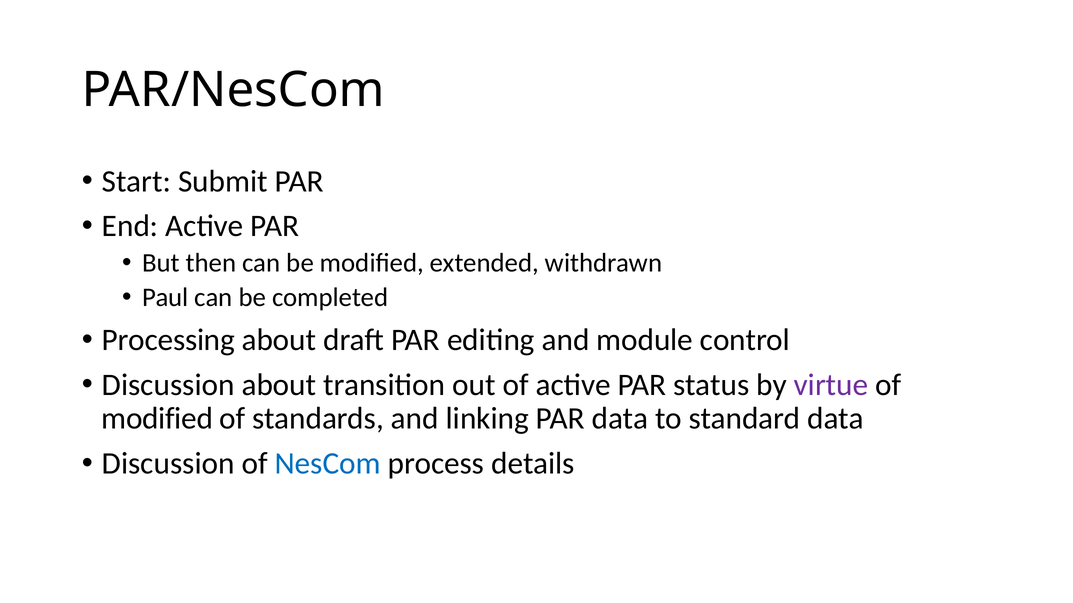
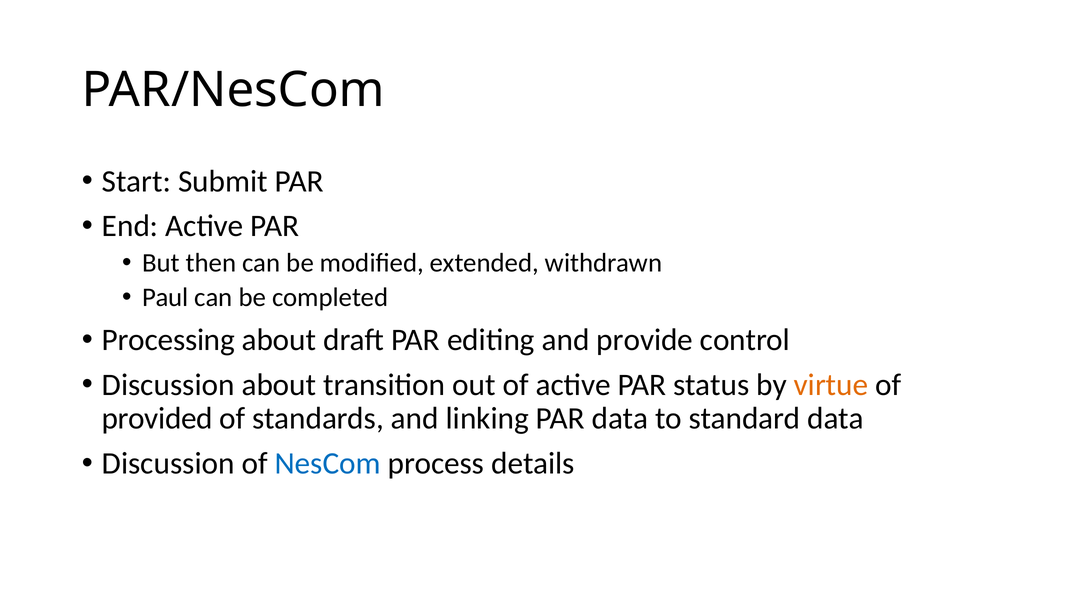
module: module -> provide (645, 340)
virtue colour: purple -> orange (831, 385)
modified: modified -> provided (157, 419)
